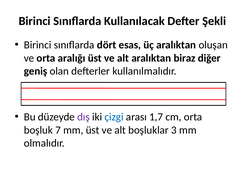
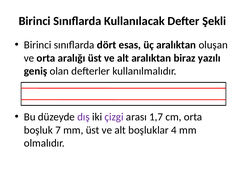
diğer: diğer -> yazılı (209, 58)
çizgi colour: blue -> purple (114, 117)
3: 3 -> 4 (174, 130)
